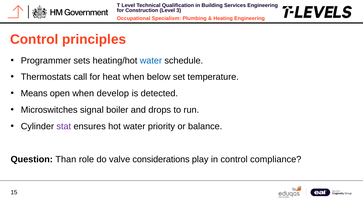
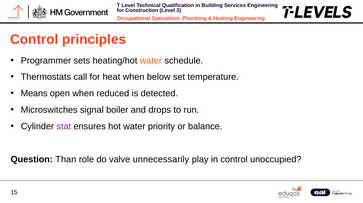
water colour: blue -> orange (151, 61)
develop: develop -> reduced (113, 93)
considerations: considerations -> unnecessarily (161, 159)
compliance: compliance -> unoccupied (276, 159)
